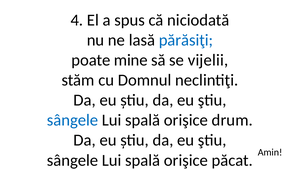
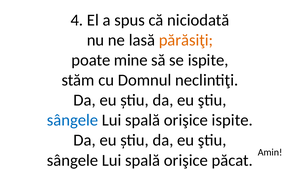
părăsiţi colour: blue -> orange (186, 40)
se vijelii: vijelii -> ispite (208, 60)
orişice drum: drum -> ispite (232, 120)
